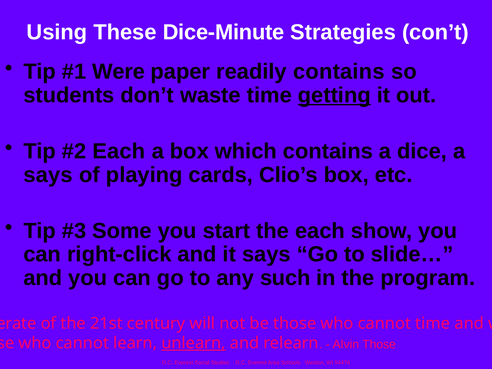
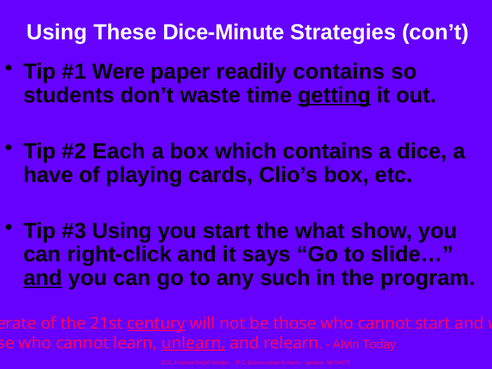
says: says -> have (48, 175)
Some: Some -> Using (122, 231)
the each: each -> what (320, 231)
and underline: none -> present (43, 278)
century underline: none -> present (156, 323)
cannot time: time -> start (433, 323)
Alvin Those: Those -> Today (379, 344)
